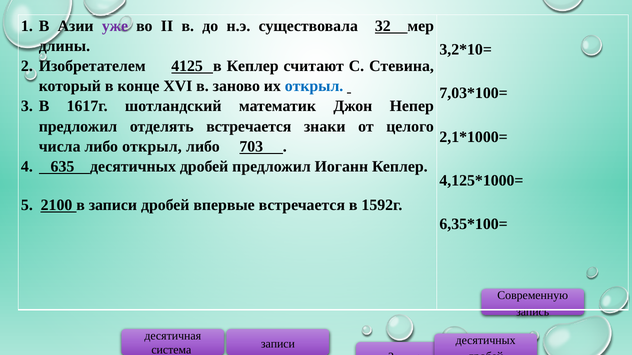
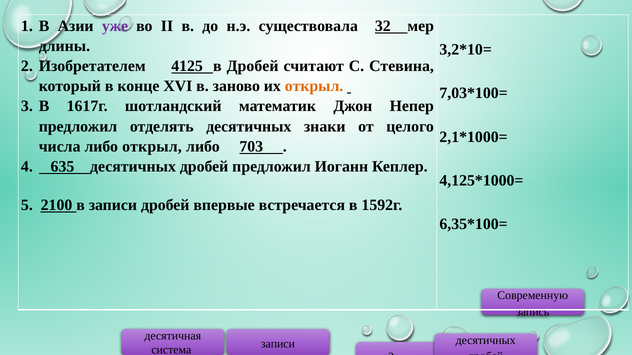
в Кеплер: Кеплер -> Дробей (253, 66)
открыл colour: blue -> orange (314, 86)
отделять встречается: встречается -> десятичных (249, 126)
